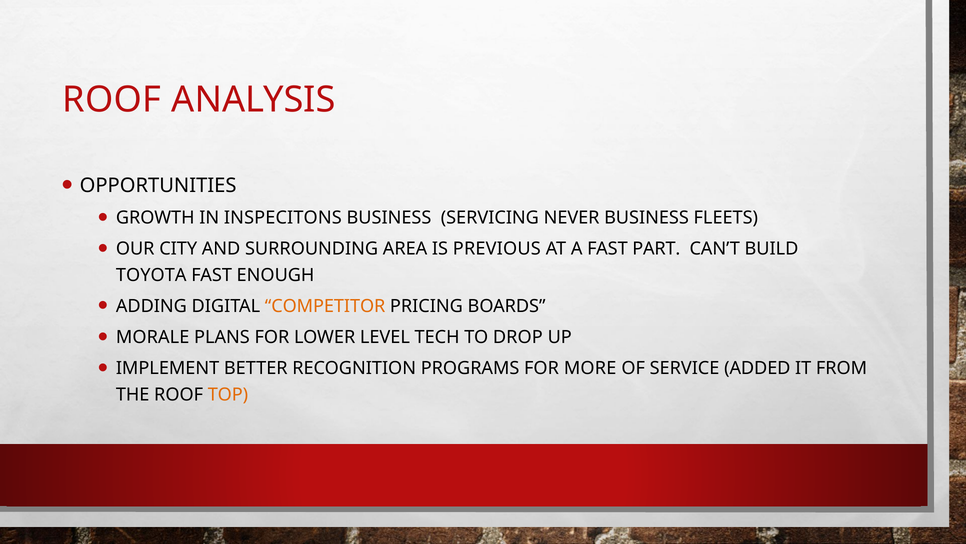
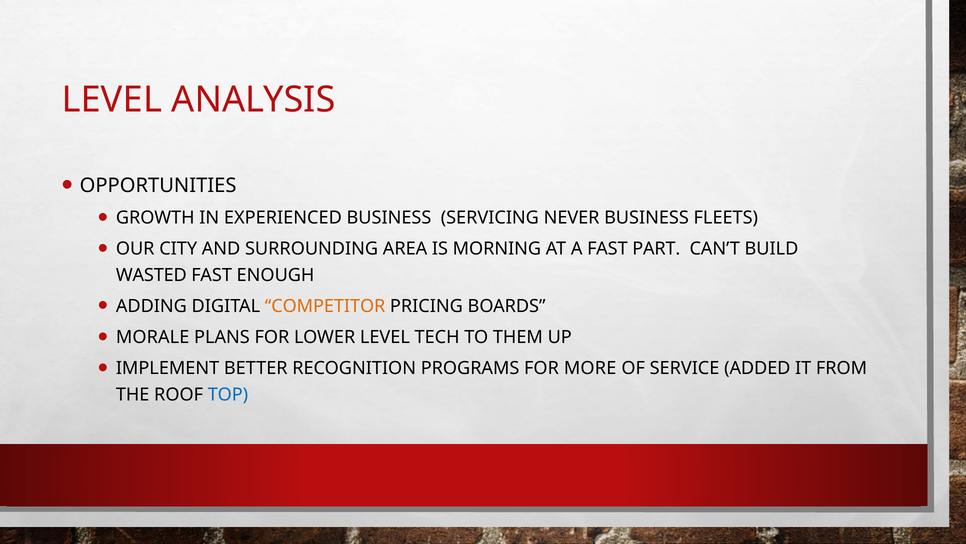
ROOF: ROOF -> LEVEL (112, 100)
INSPECITONS: INSPECITONS -> EXPERIENCED (283, 218)
PREVIOUS: PREVIOUS -> MORNING (497, 249)
TOYOTA: TOYOTA -> WASTED (151, 275)
DROP: DROP -> THEM (518, 337)
TOP colour: orange -> blue (228, 394)
